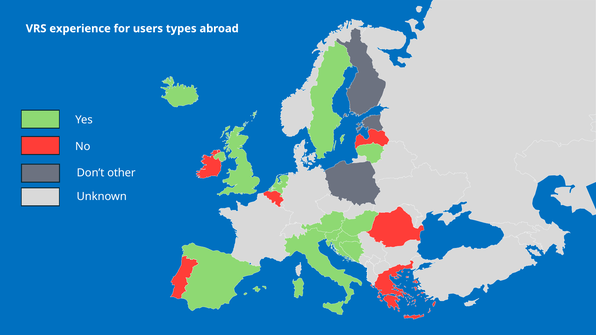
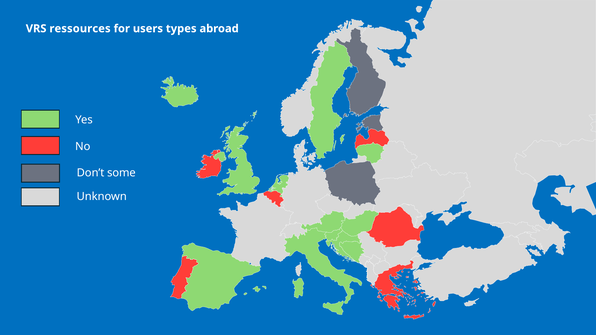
experience: experience -> ressources (80, 29)
other: other -> some (121, 173)
